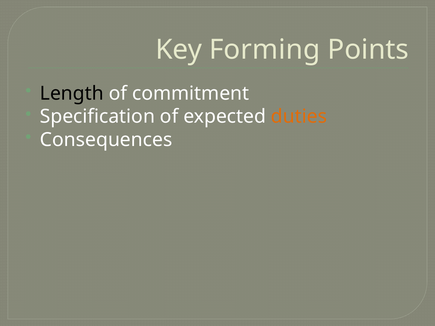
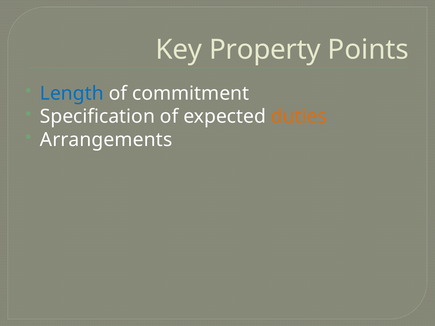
Forming: Forming -> Property (265, 50)
Length colour: black -> blue (72, 93)
Consequences: Consequences -> Arrangements (106, 140)
